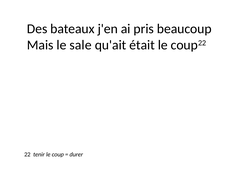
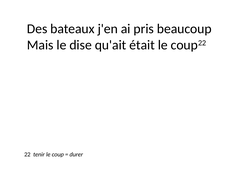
sale: sale -> dise (81, 45)
